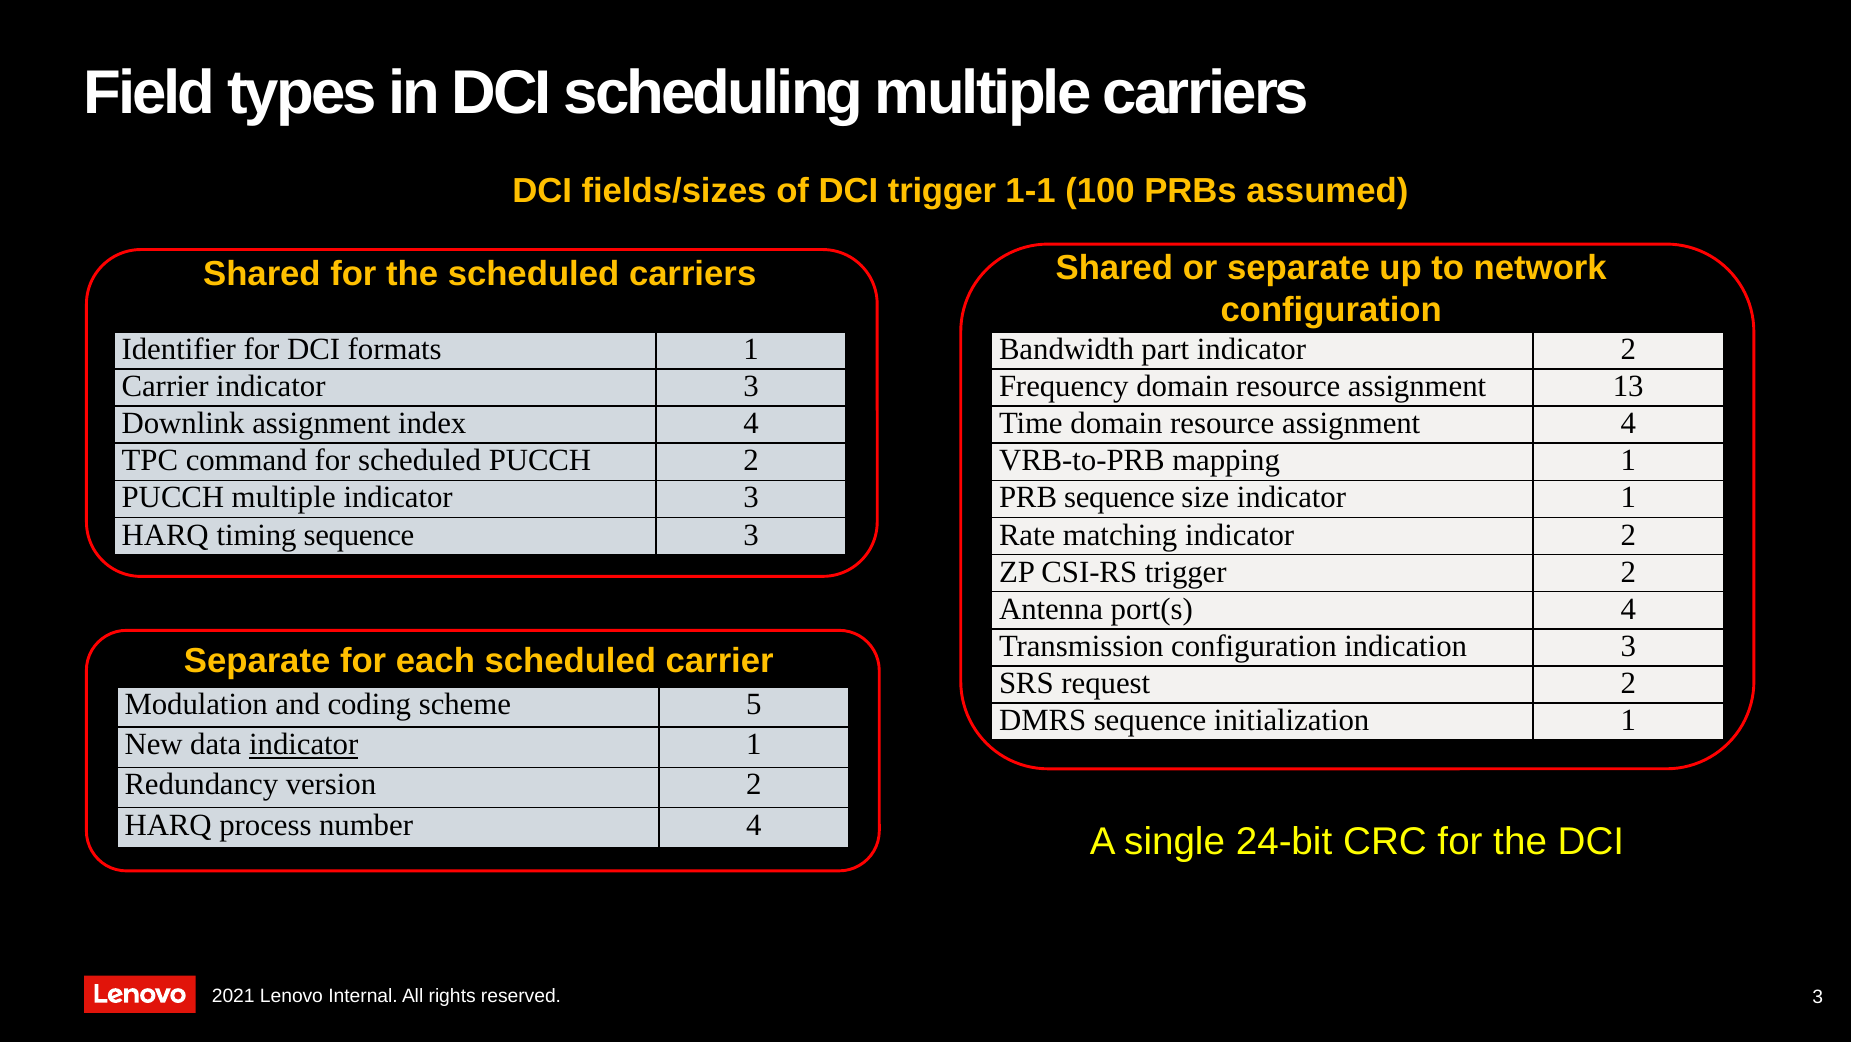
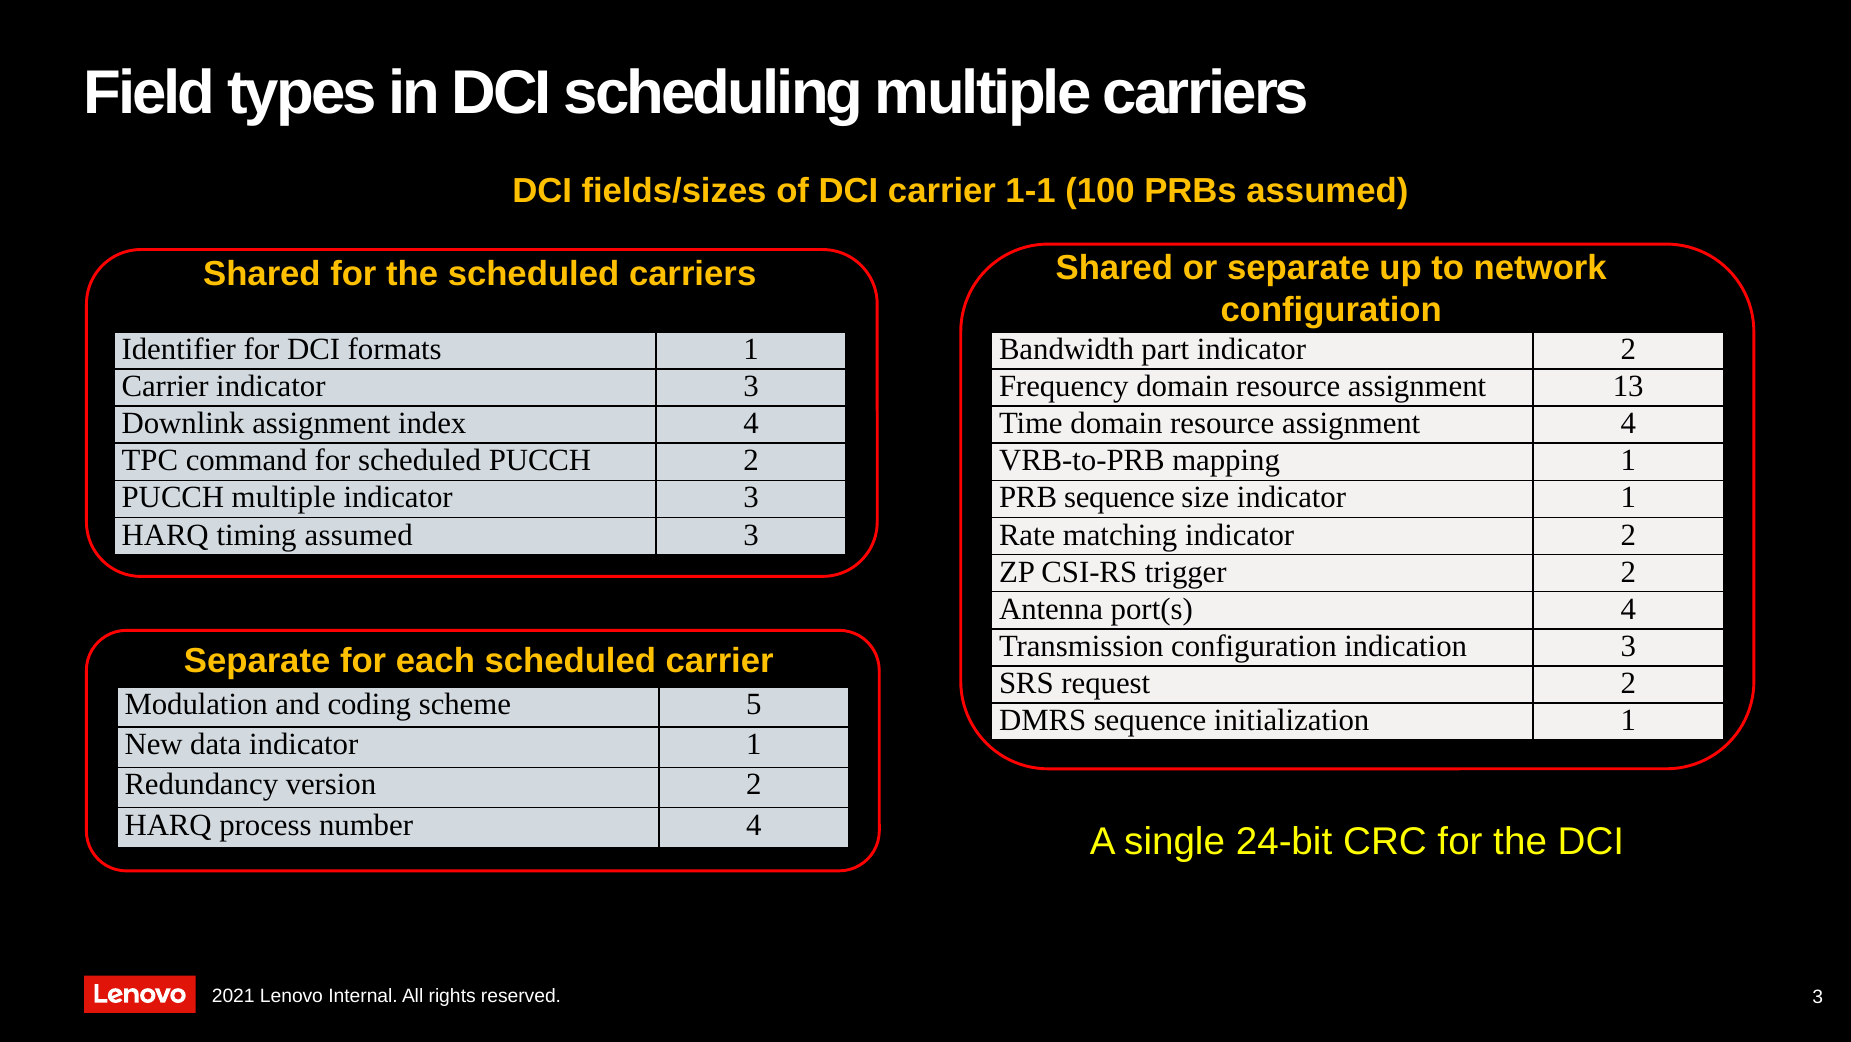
DCI trigger: trigger -> carrier (942, 191)
timing sequence: sequence -> assumed (359, 535)
indicator underline: present -> none (304, 744)
